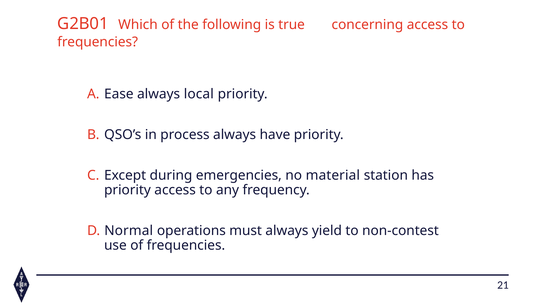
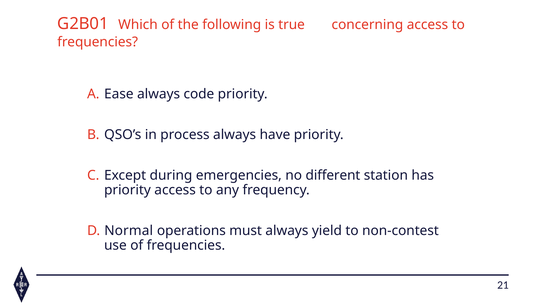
local: local -> code (199, 94)
material: material -> different (333, 176)
